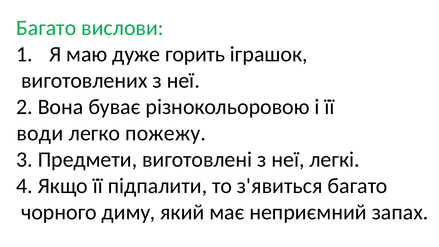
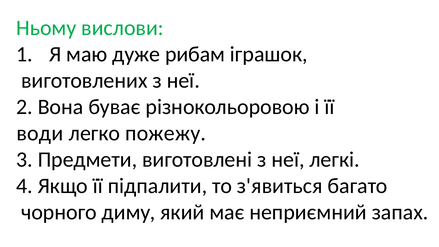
Багато: Багато -> Ньому (46, 28)
горить: горить -> рибам (195, 54)
